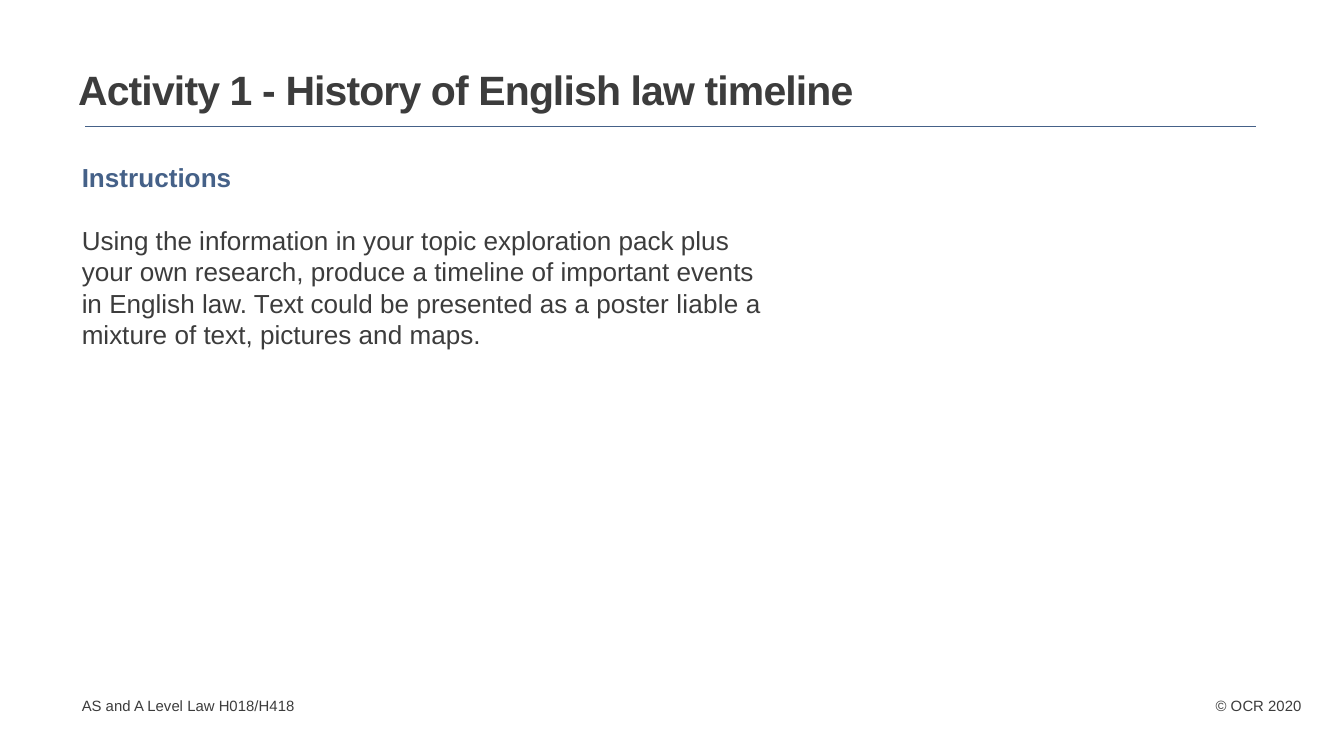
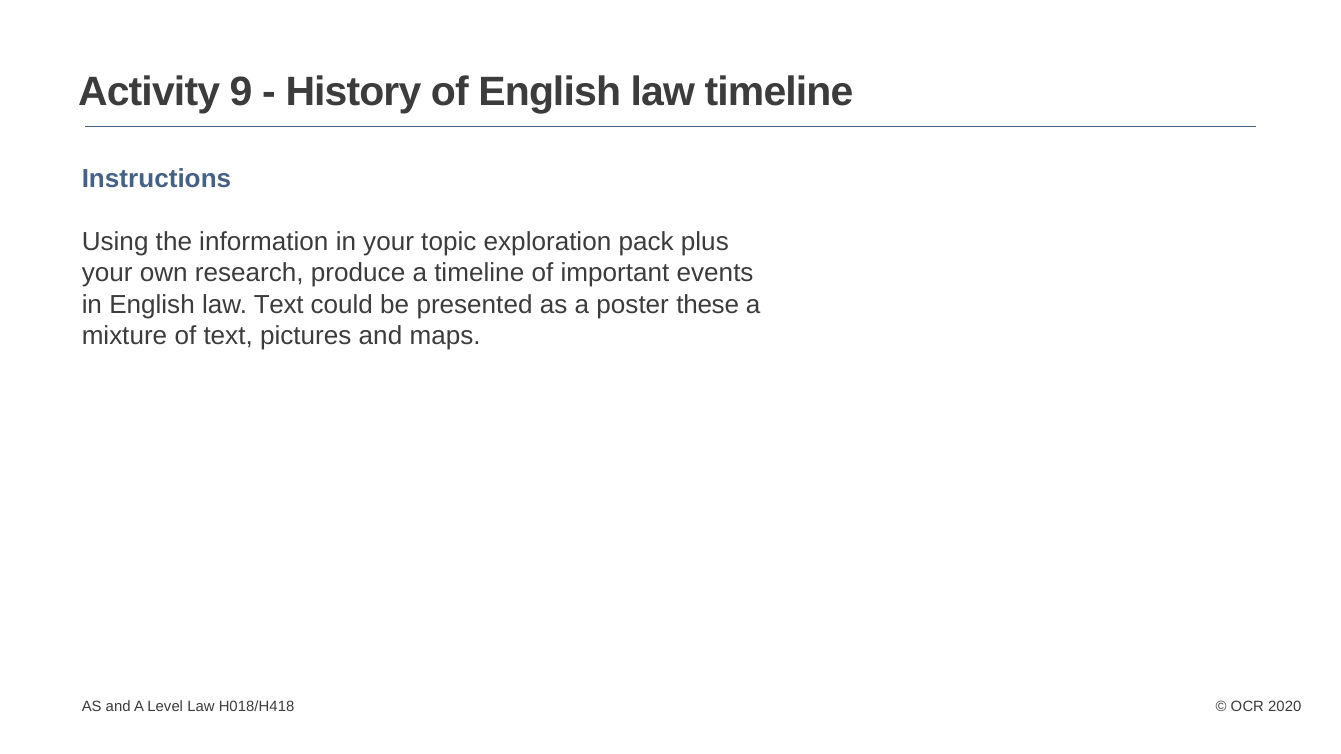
1: 1 -> 9 (241, 92)
liable: liable -> these (708, 305)
